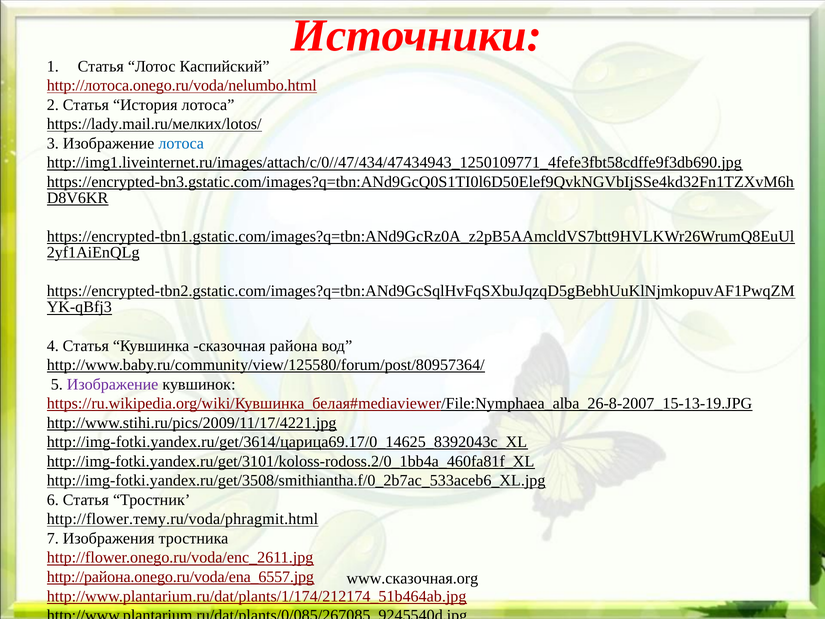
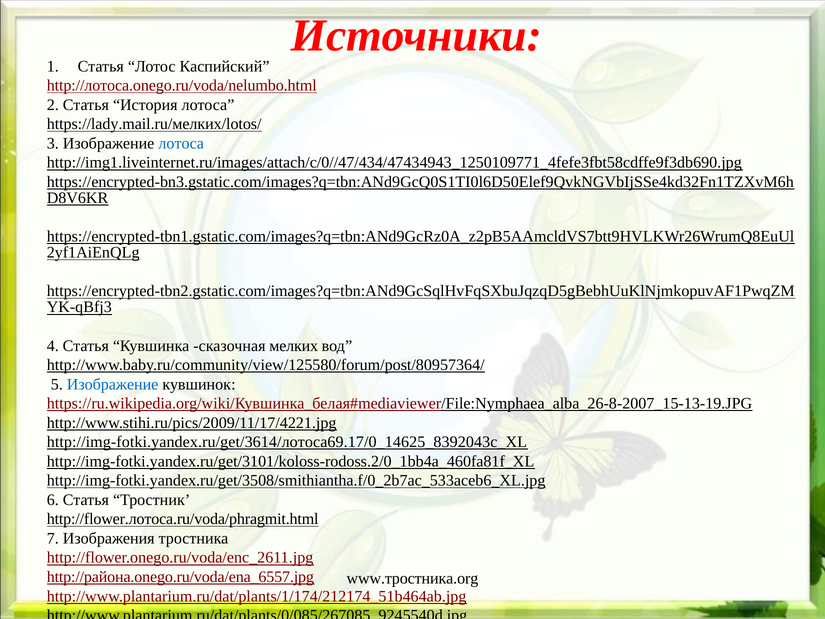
района: района -> мелких (294, 346)
Изображение colour: purple -> blue (113, 384)
http://img-fotki.yandex.ru/get/3614/царица69.17/0_14625_8392043c_XL: http://img-fotki.yandex.ru/get/3614/царица69.17/0_14625_8392043c_XL -> http://img-fotki.yandex.ru/get/3614/лотоса69.17/0_14625_8392043c_XL (287, 442)
http://flower.тему.ru/voda/phragmit.html: http://flower.тему.ru/voda/phragmit.html -> http://flower.лотоса.ru/voda/phragmit.html (183, 519)
www.сказочная.org: www.сказочная.org -> www.тростника.org (412, 578)
